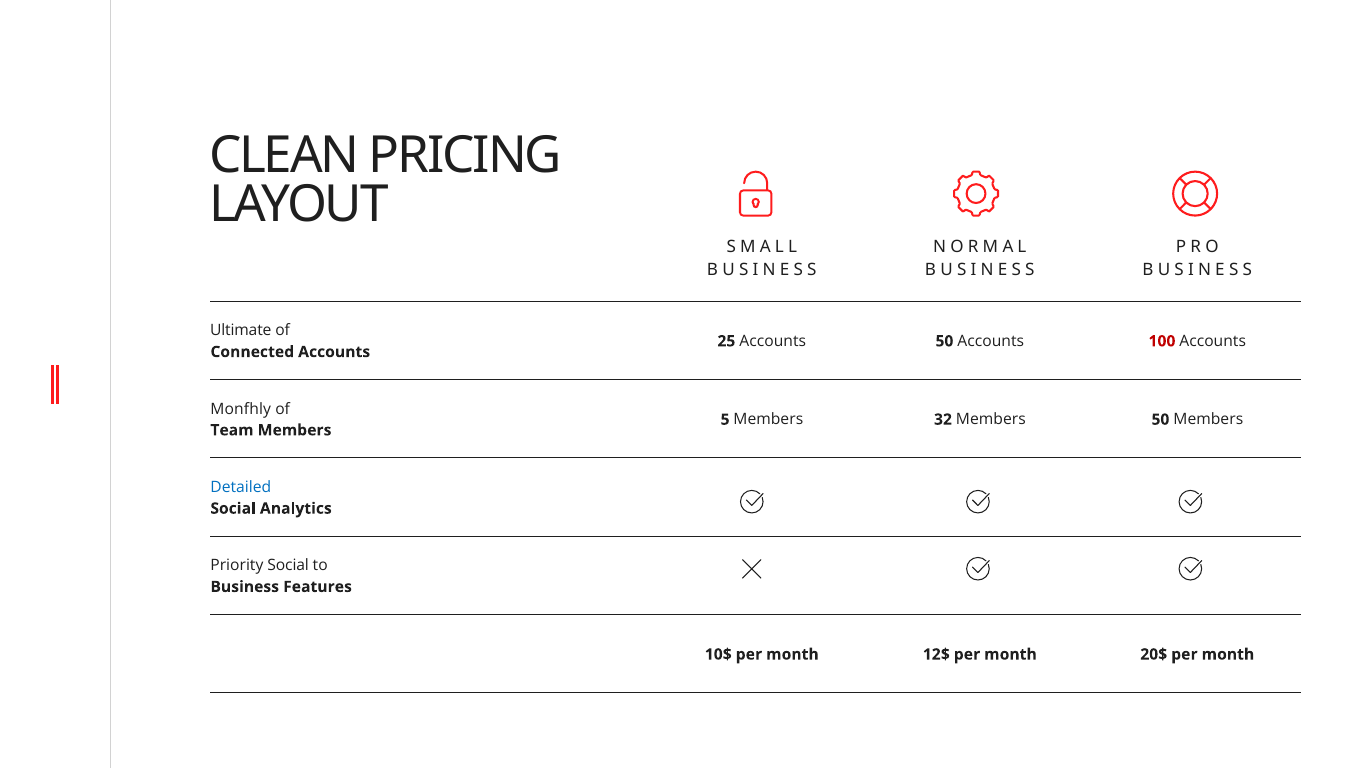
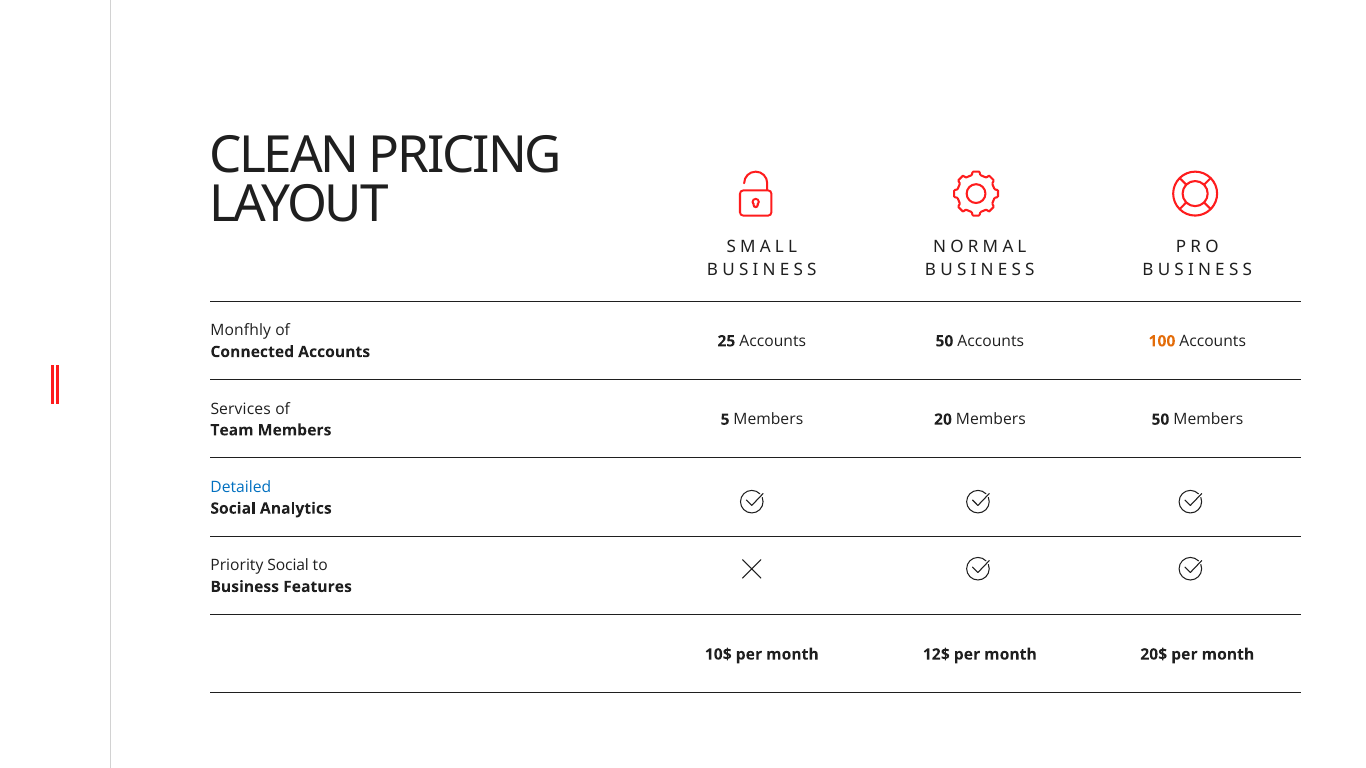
Ultimate: Ultimate -> Monfhly (241, 331)
100 colour: red -> orange (1162, 341)
Monfhly: Monfhly -> Services (241, 409)
32: 32 -> 20 (943, 420)
